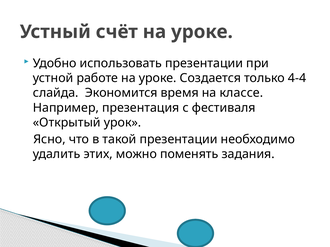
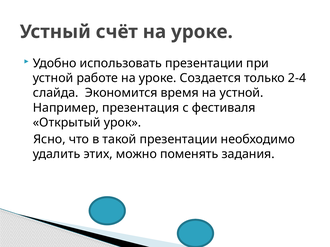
4-4: 4-4 -> 2-4 (297, 78)
на классе: классе -> устной (241, 93)
